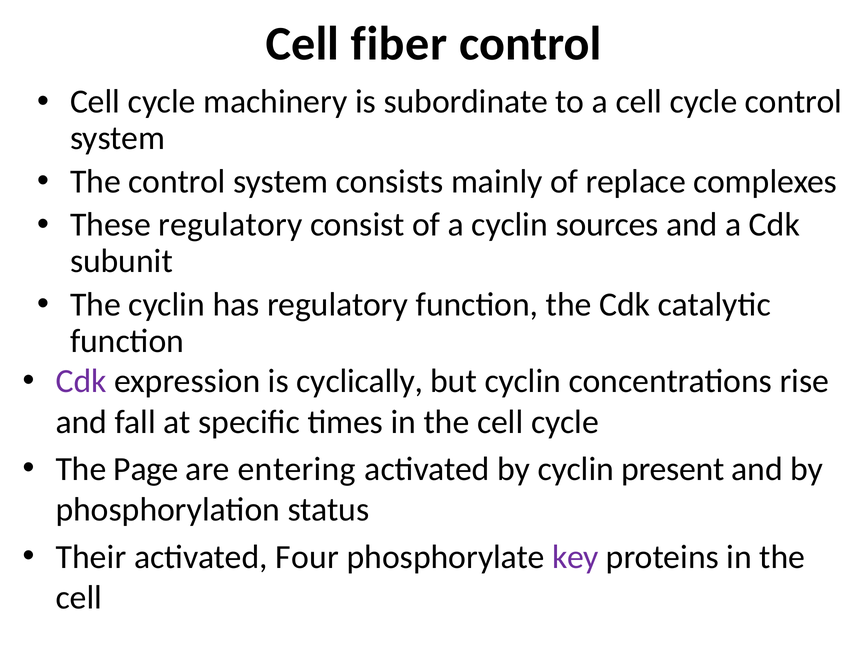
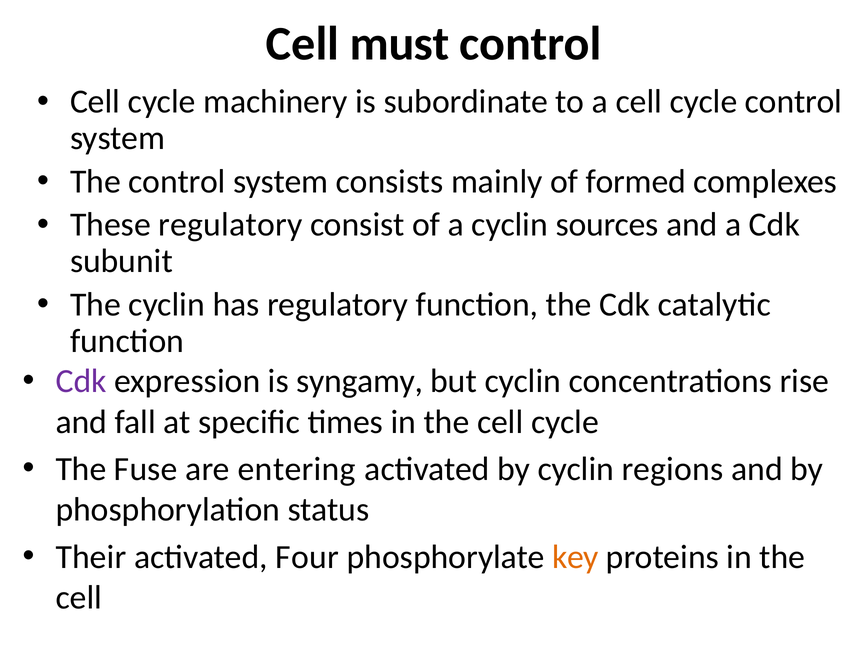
fiber: fiber -> must (400, 44)
replace: replace -> formed (636, 182)
cyclically: cyclically -> syngamy (360, 381)
Page: Page -> Fuse (146, 469)
present: present -> regions (673, 469)
key colour: purple -> orange (575, 557)
